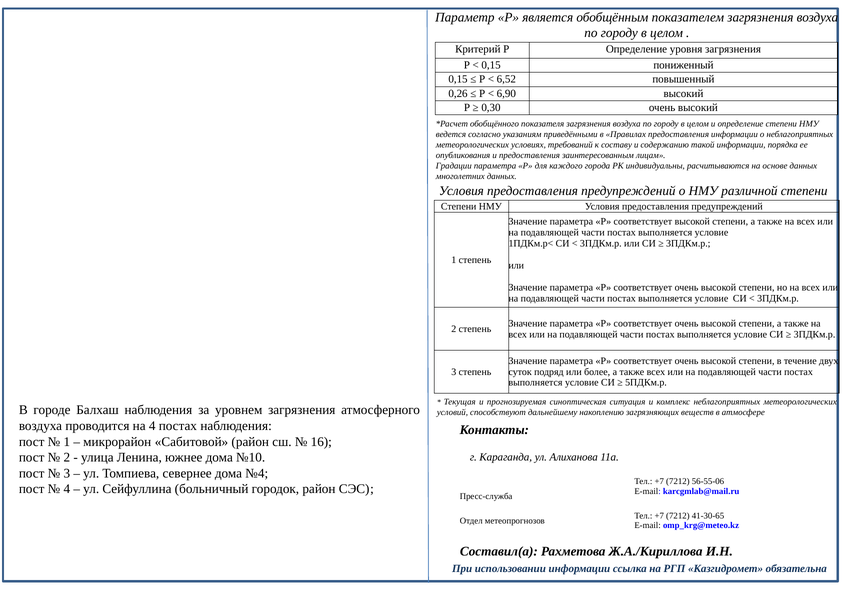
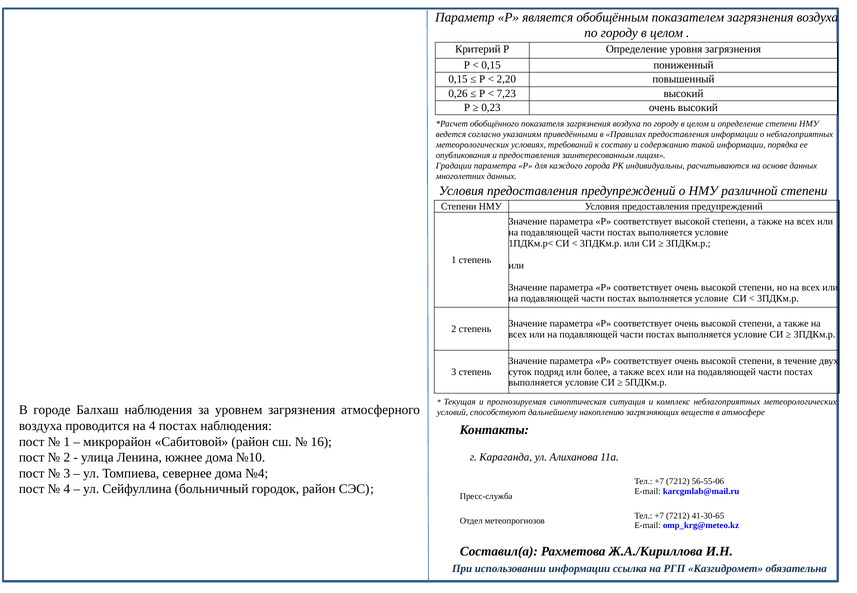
6,52: 6,52 -> 2,20 (506, 79)
6,90: 6,90 -> 7,23 (506, 94)
0,30: 0,30 -> 0,23 (491, 108)
